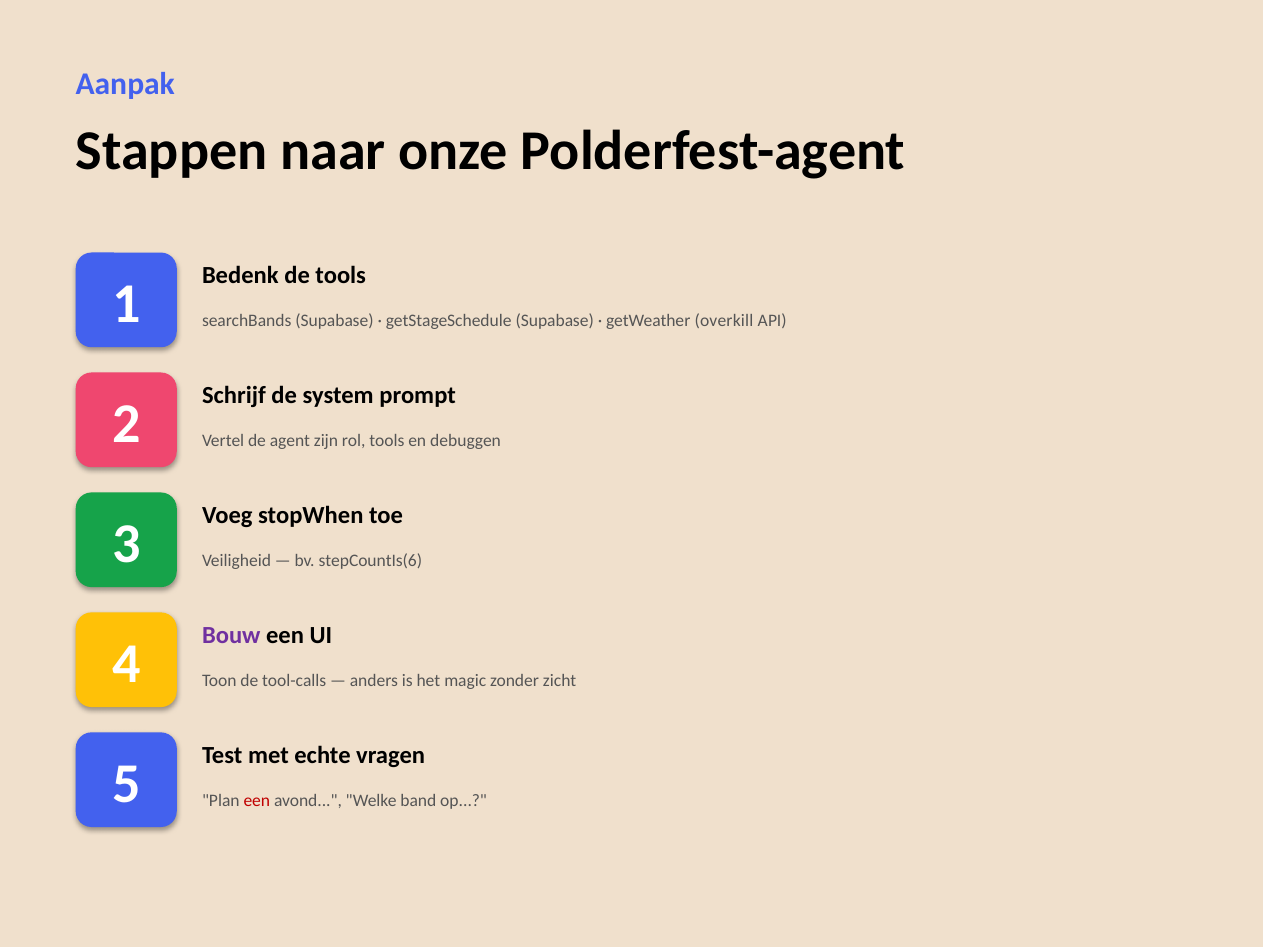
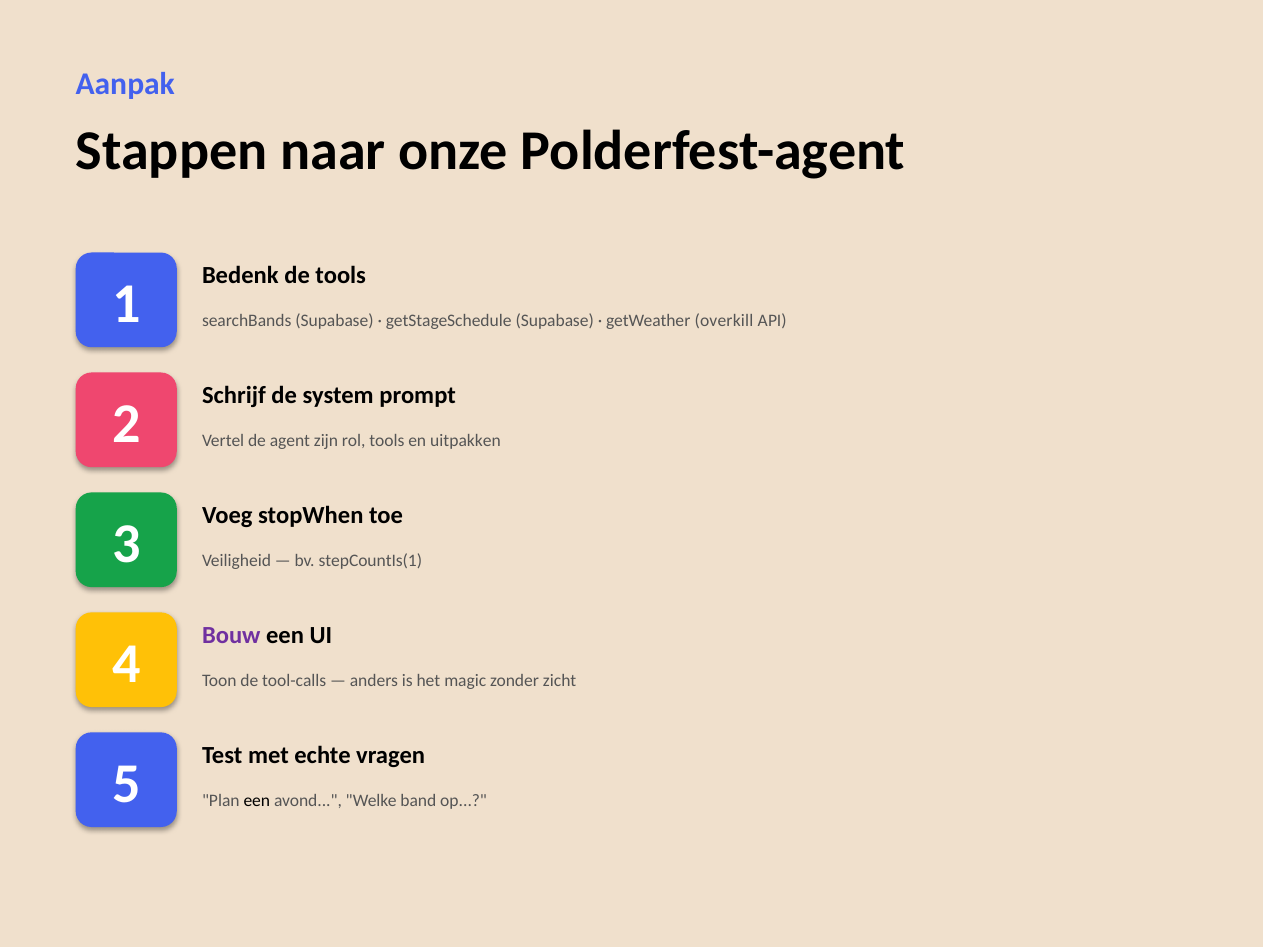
debuggen: debuggen -> uitpakken (466, 441)
stepCountIs(6: stepCountIs(6 -> stepCountIs(1 (370, 561)
een colour: red -> black (257, 801)
